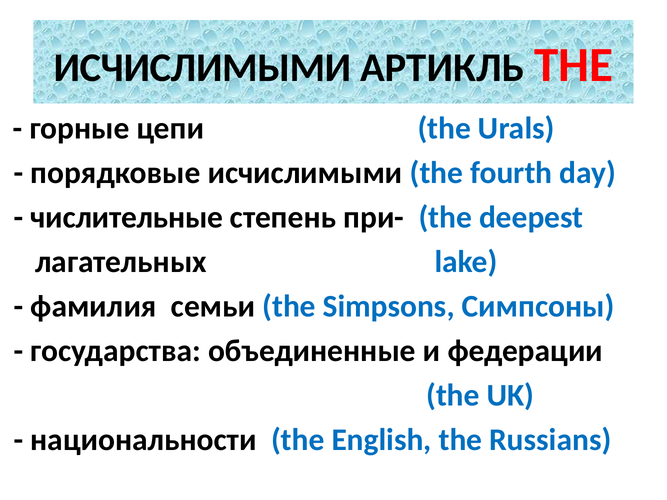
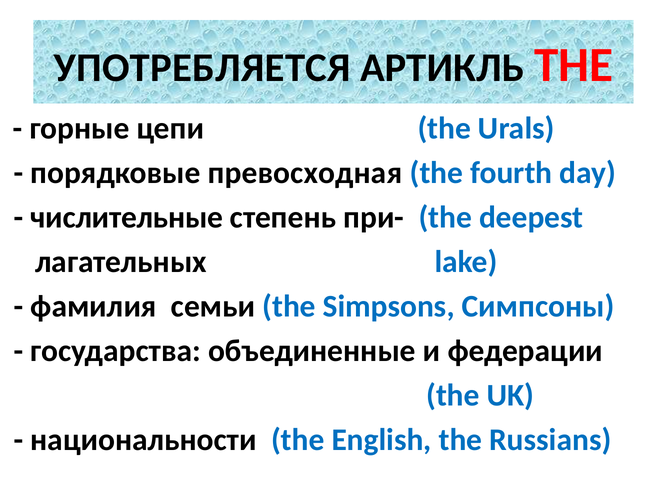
ИСЧИСЛИМЫМИ: ИСЧИСЛИМЫМИ -> УПОТРЕБЛЯЕТСЯ (202, 68)
порядковые исчислимыми: исчислимыми -> превосходная (305, 173)
